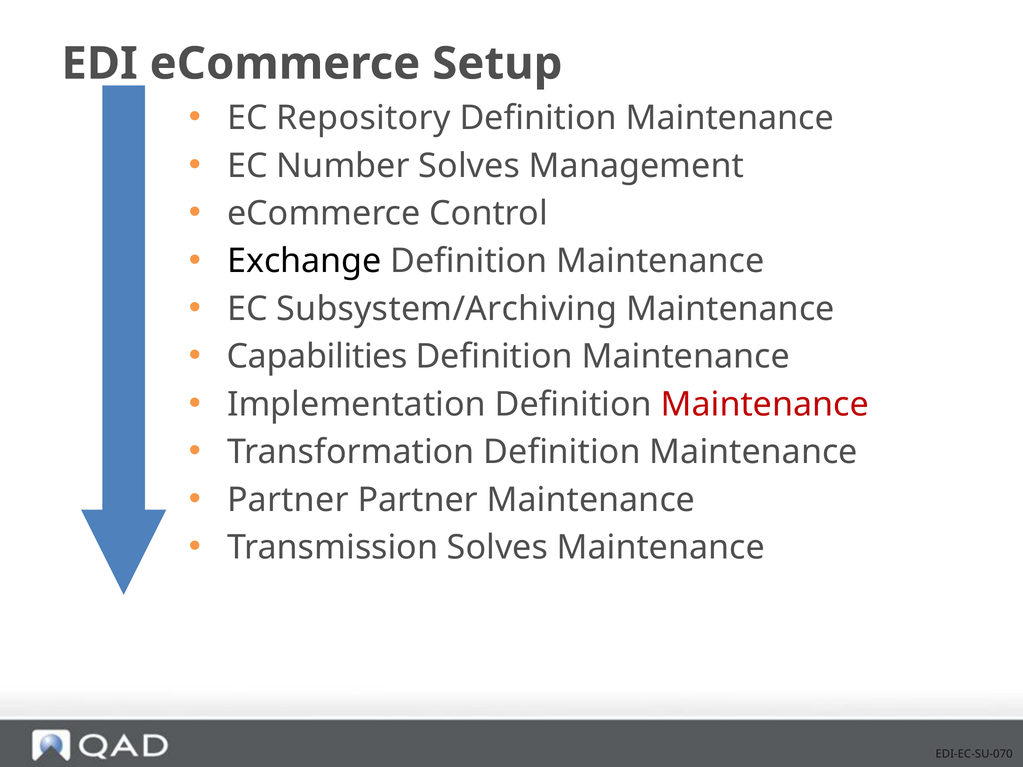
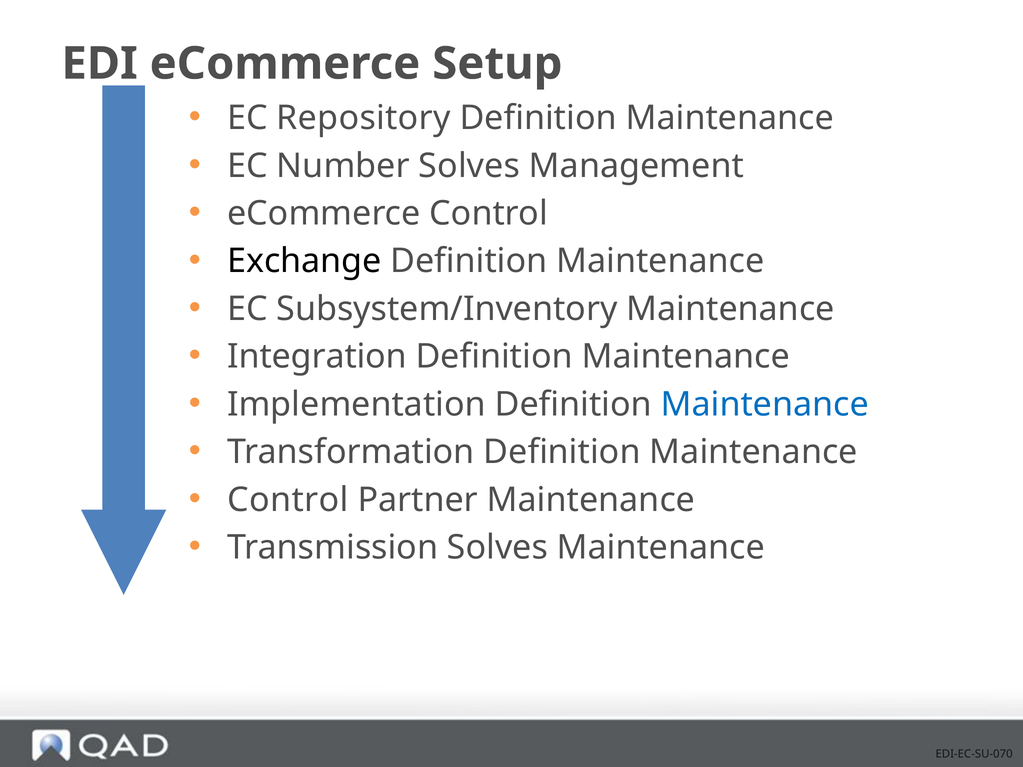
Subsystem/Archiving: Subsystem/Archiving -> Subsystem/Inventory (447, 309)
Capabilities: Capabilities -> Integration (317, 357)
Maintenance colour: red -> blue (765, 404)
Partner: Partner -> Control (288, 500)
